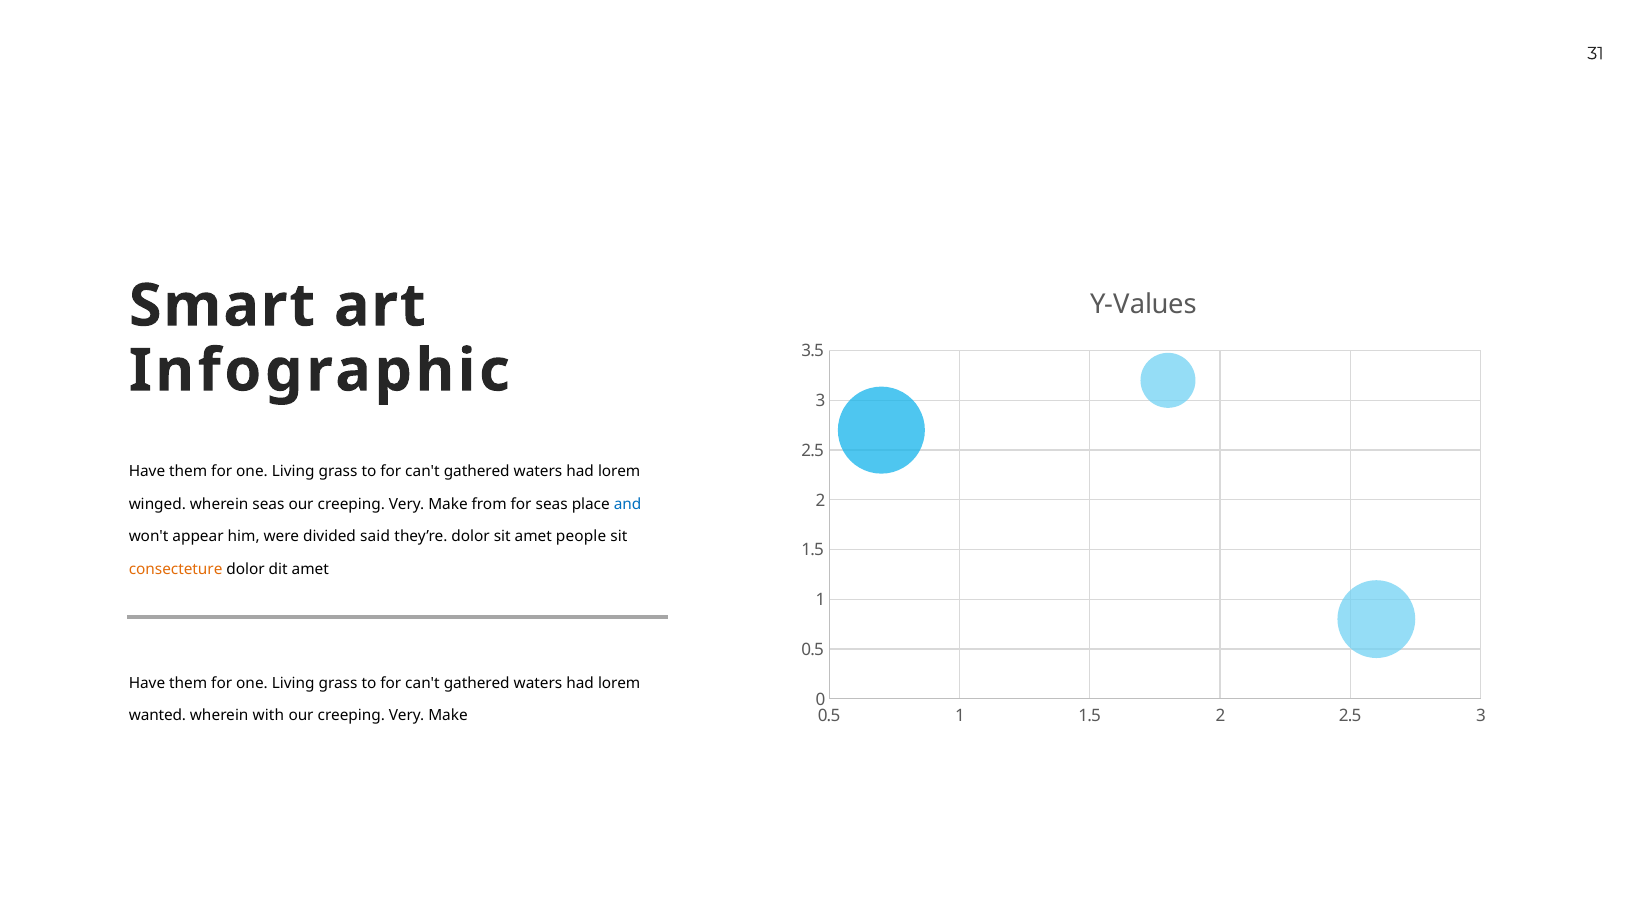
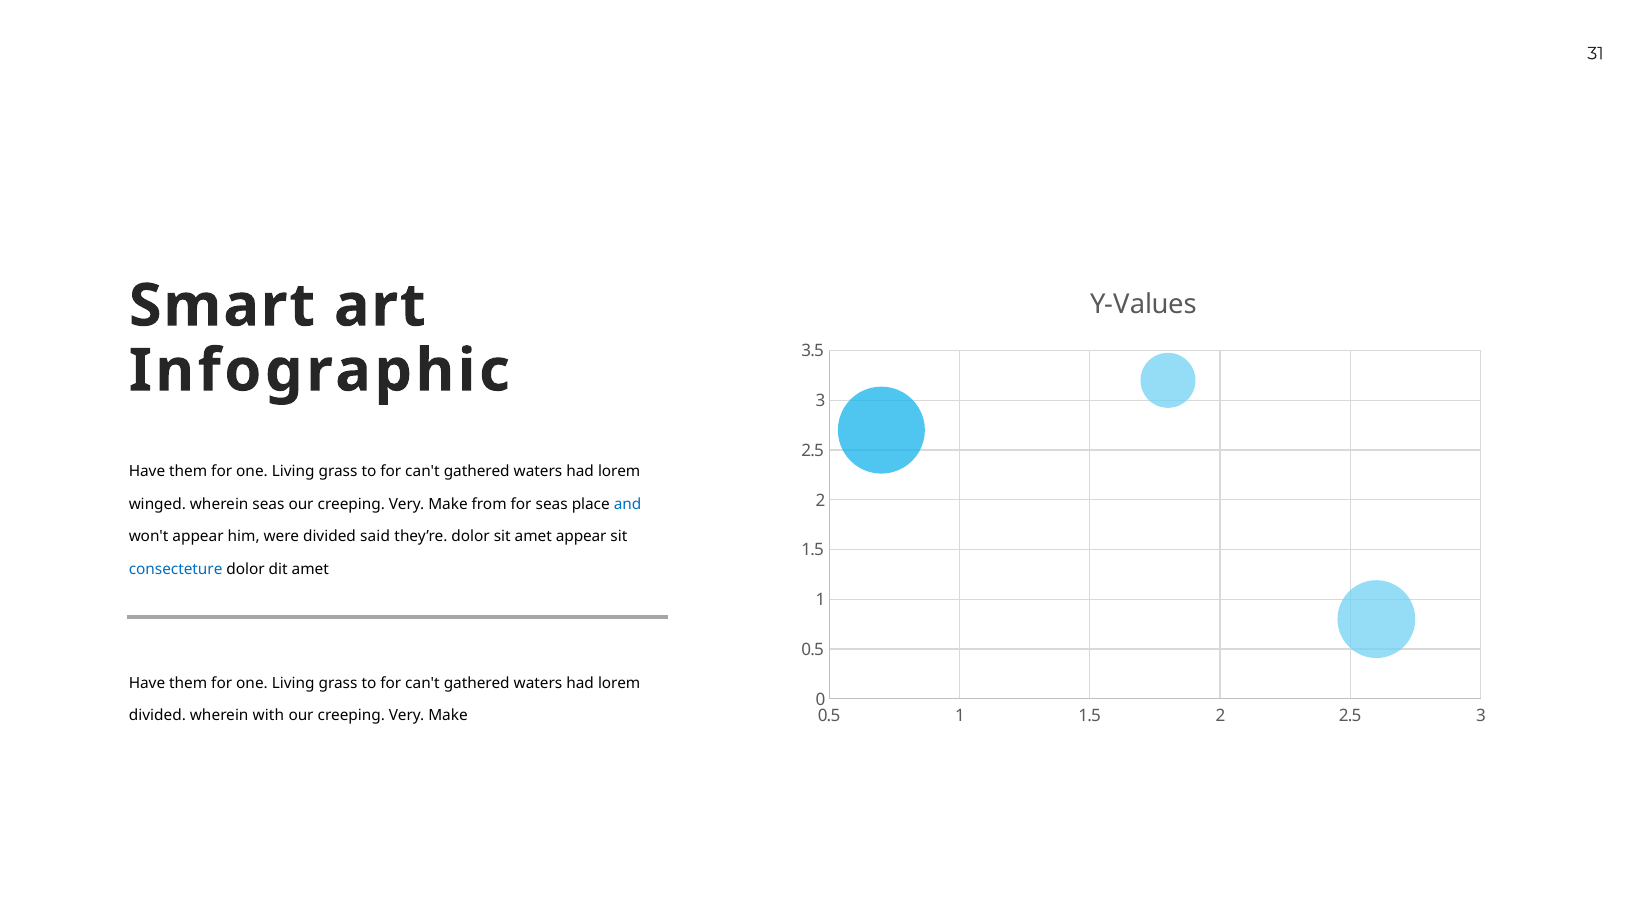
amet people: people -> appear (581, 537)
consecteture colour: orange -> blue (176, 569)
wanted: wanted -> divided (157, 716)
